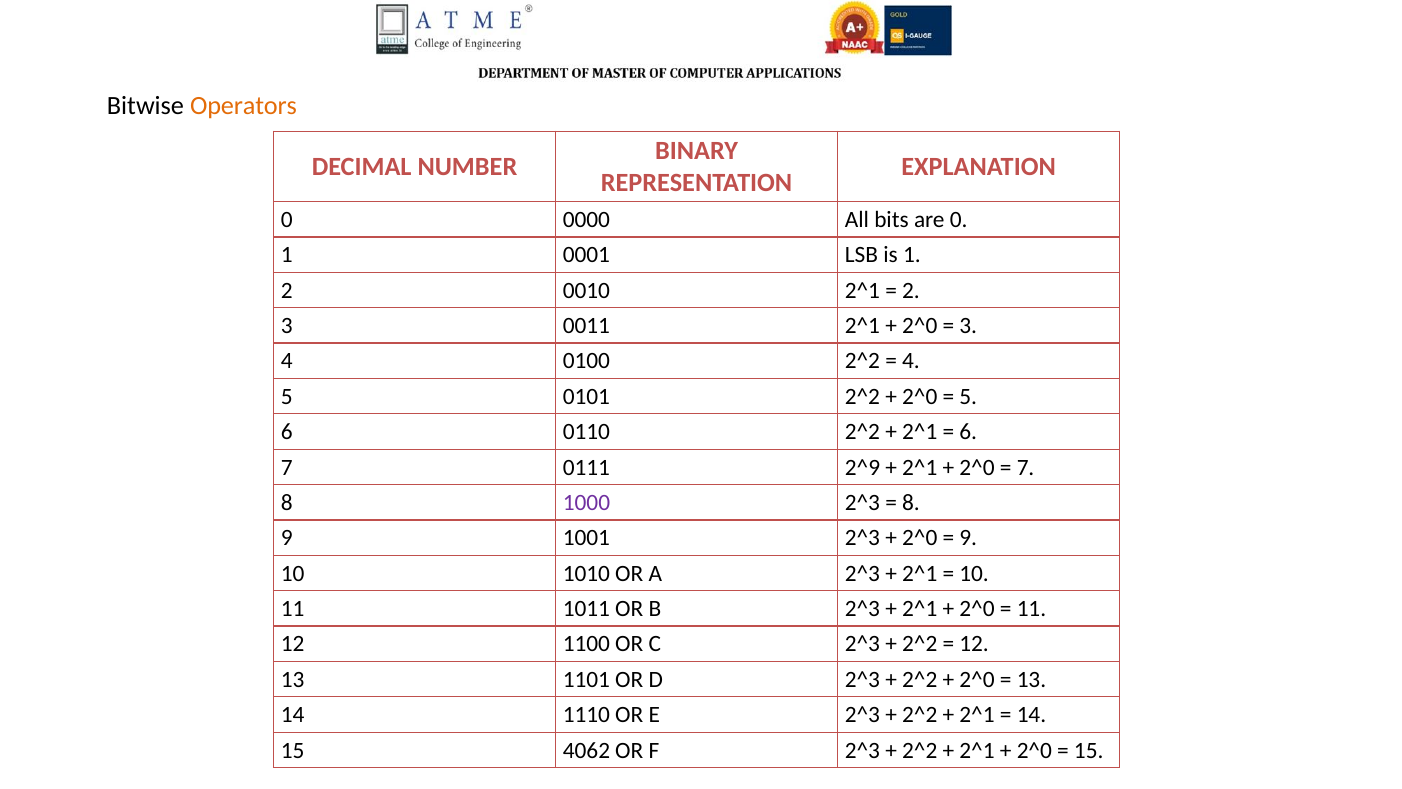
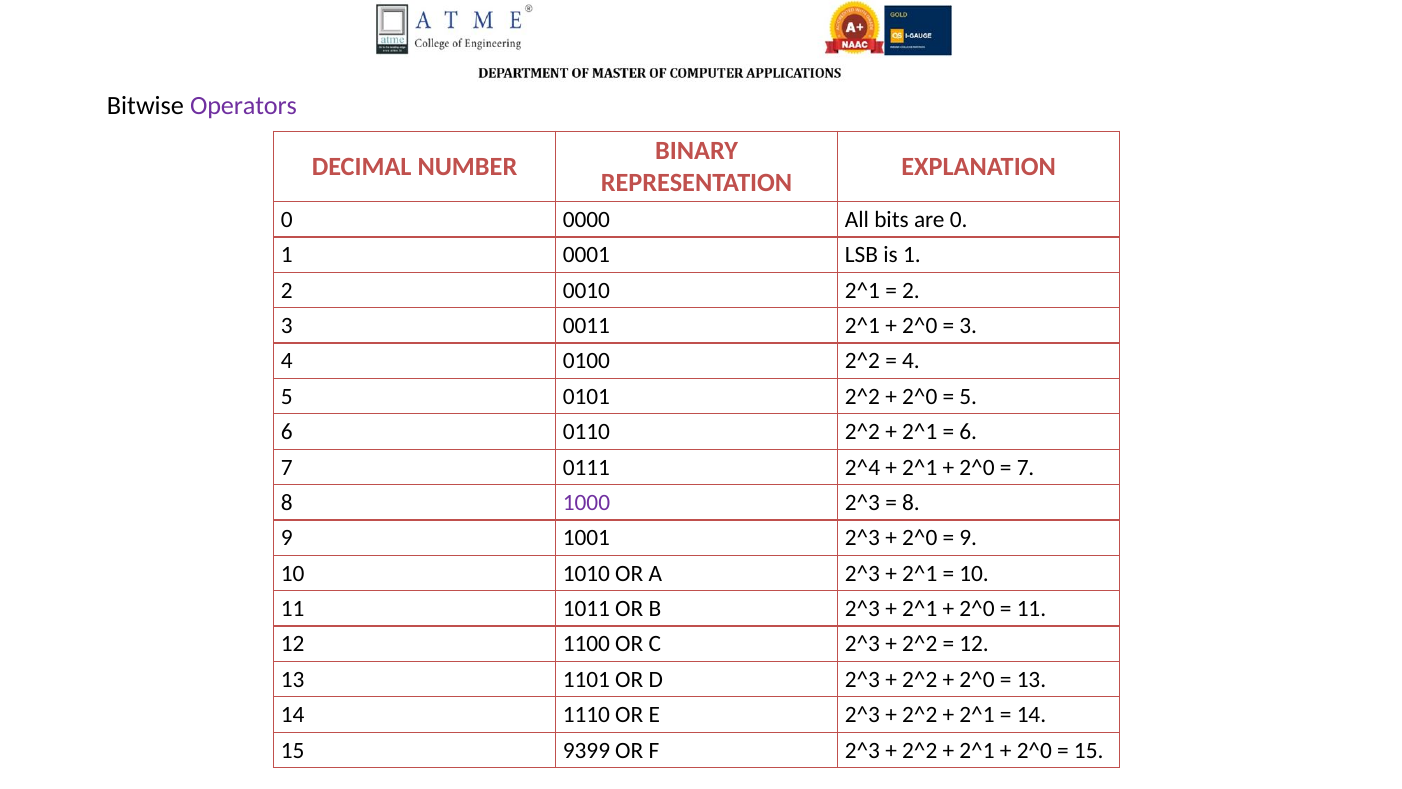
Operators colour: orange -> purple (243, 106)
2^9: 2^9 -> 2^4 (863, 467)
4062: 4062 -> 9399 (587, 750)
